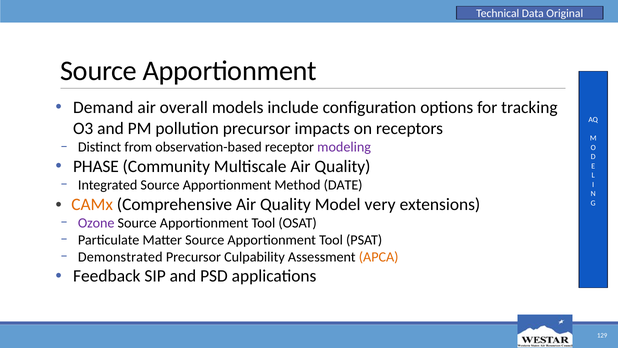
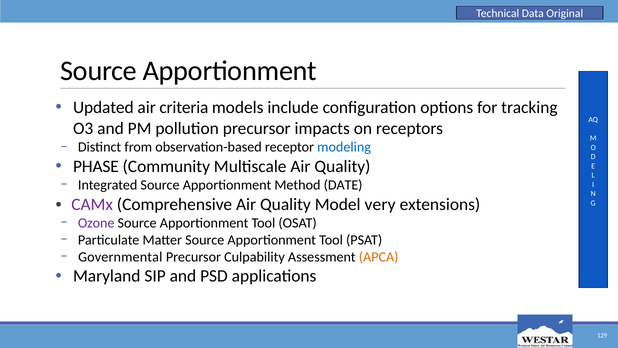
Demand: Demand -> Updated (103, 108)
overall: overall -> criteria (184, 108)
modeling colour: purple -> blue (344, 147)
CAMx colour: orange -> purple (92, 204)
Demonstrated: Demonstrated -> Governmental (120, 257)
Feedback: Feedback -> Maryland (107, 276)
